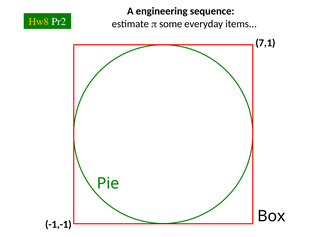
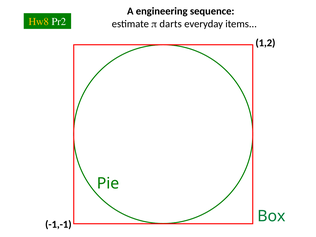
some: some -> darts (171, 24)
7,1: 7,1 -> 1,2 (265, 43)
Box colour: black -> green (271, 216)
